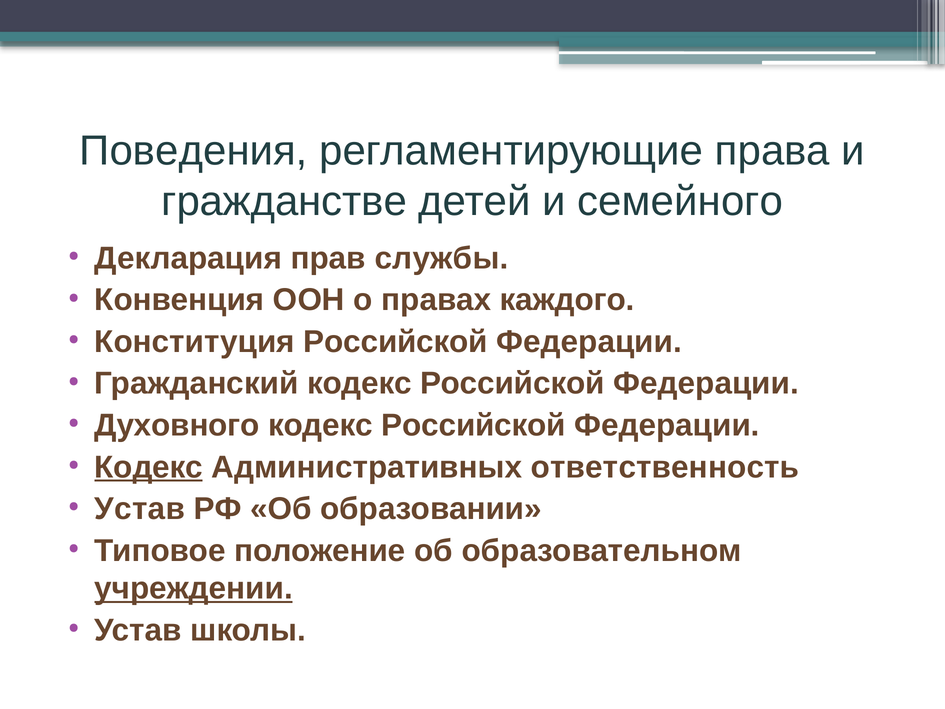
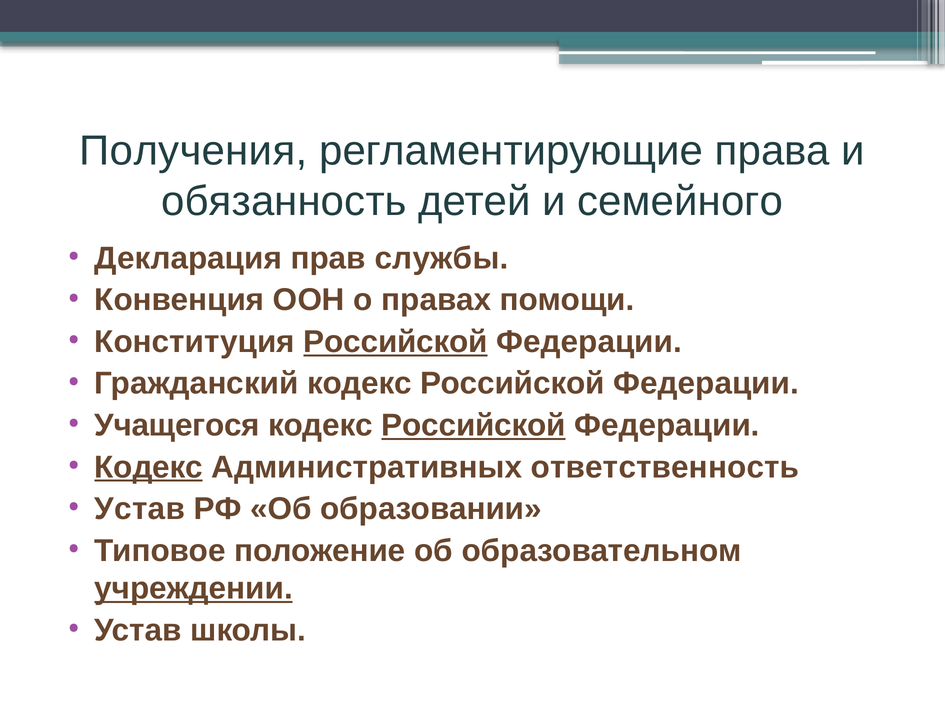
Поведения: Поведения -> Получения (193, 151)
гражданстве: гражданстве -> обязанность (284, 201)
каждого: каждого -> помощи (567, 300)
Российской underline: none -> present (396, 342)
Духовного: Духовного -> Учащегося (177, 425)
Российской underline: none -> present (474, 425)
